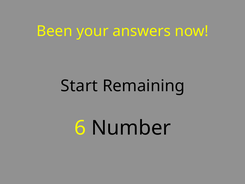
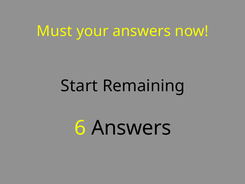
Been: Been -> Must (54, 31)
6 Number: Number -> Answers (131, 128)
